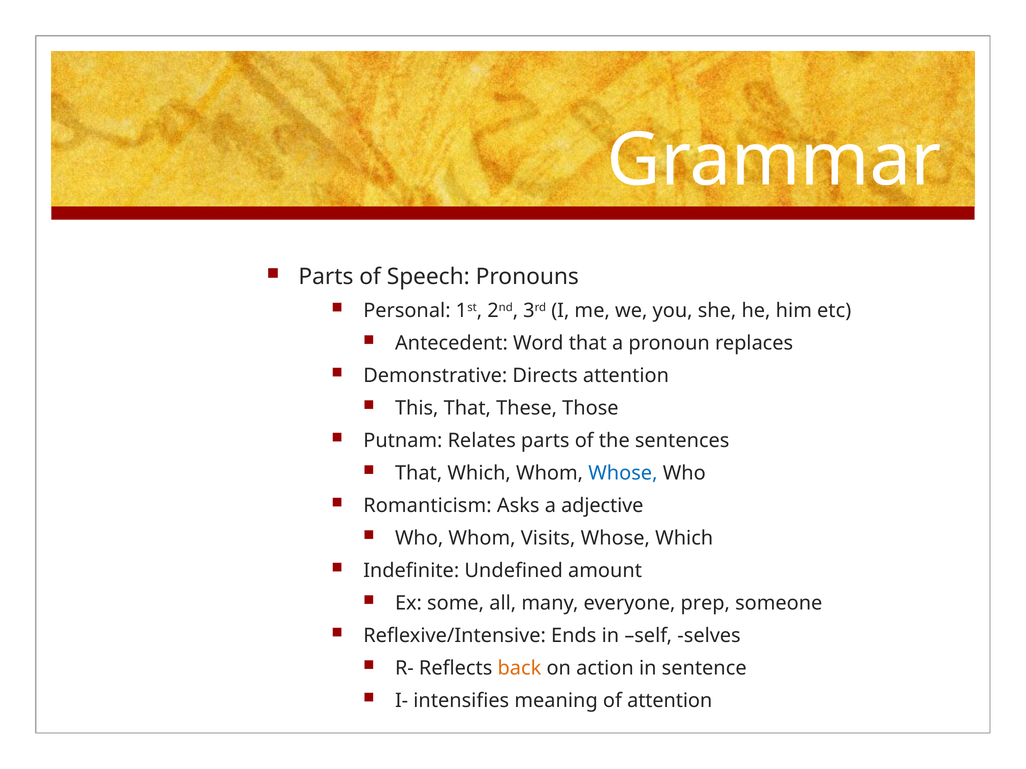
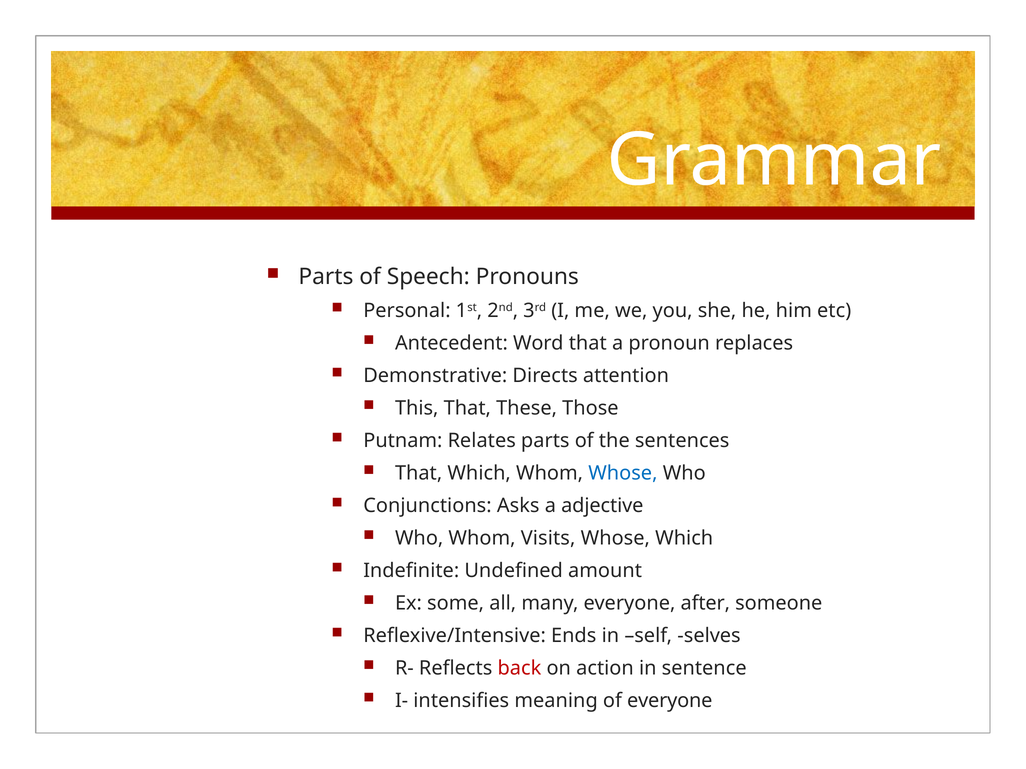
Romanticism: Romanticism -> Conjunctions (427, 506)
prep: prep -> after (705, 604)
back colour: orange -> red (519, 669)
of attention: attention -> everyone (670, 701)
